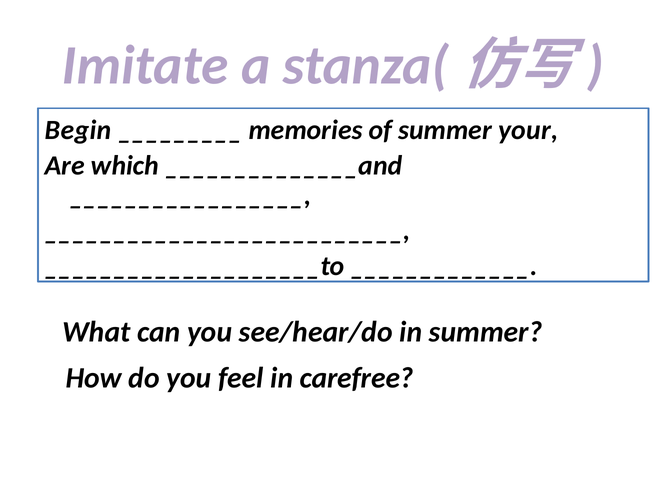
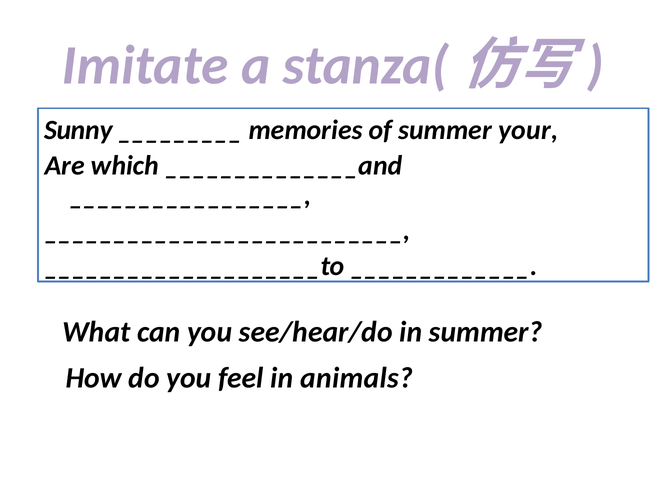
Begin: Begin -> Sunny (78, 130)
carefree: carefree -> animals (356, 378)
